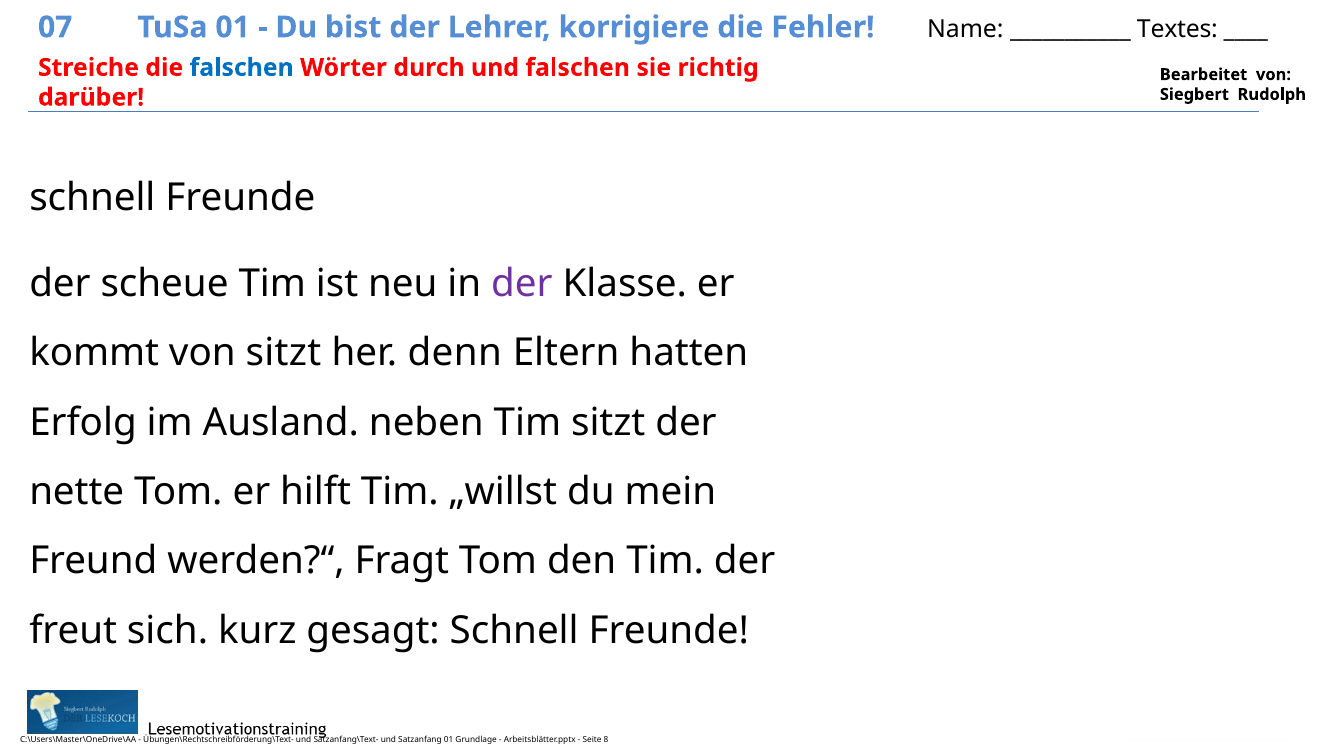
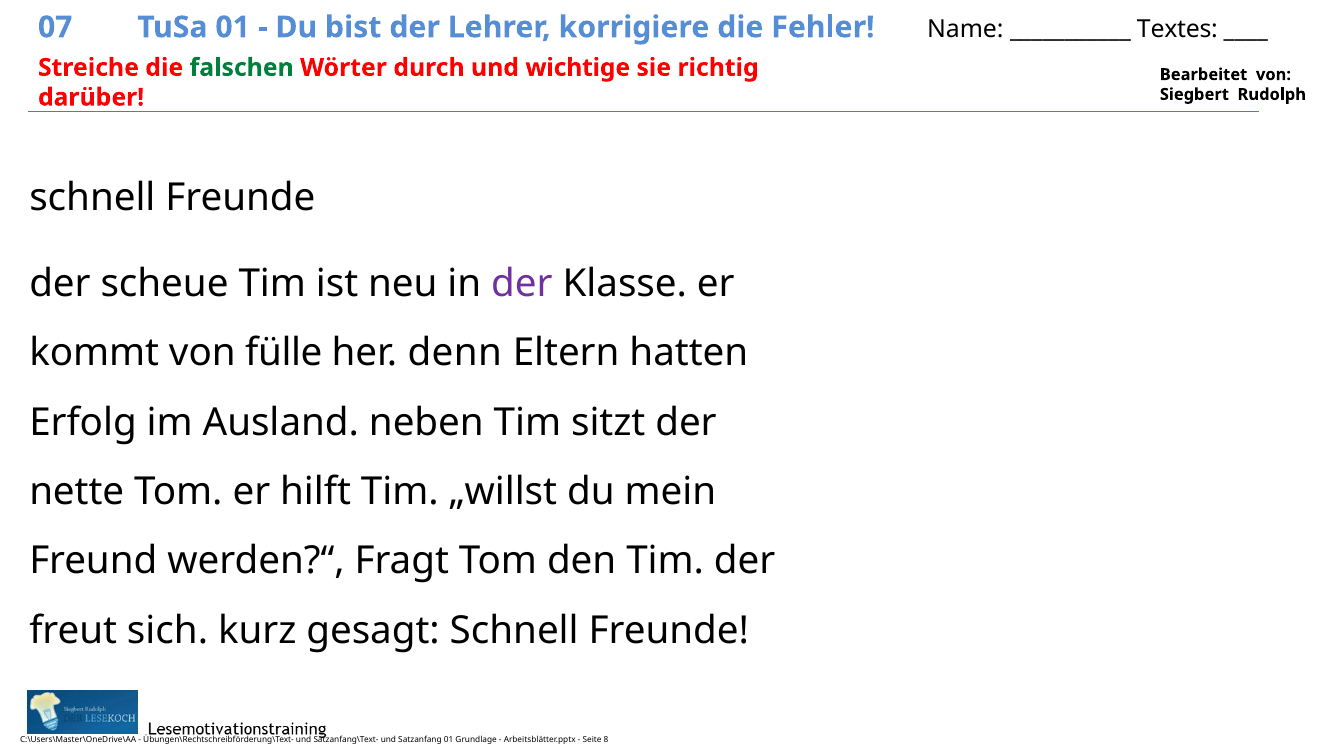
falschen colour: blue -> green (242, 68)
und falschen: falschen -> wichtige (578, 68)
von sitzt: sitzt -> fülle (284, 353)
